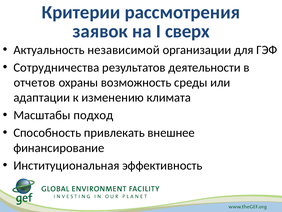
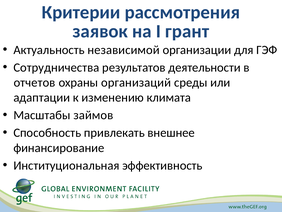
сверх: сверх -> грант (187, 31)
возможность: возможность -> организаций (136, 82)
подход: подход -> займов (93, 115)
